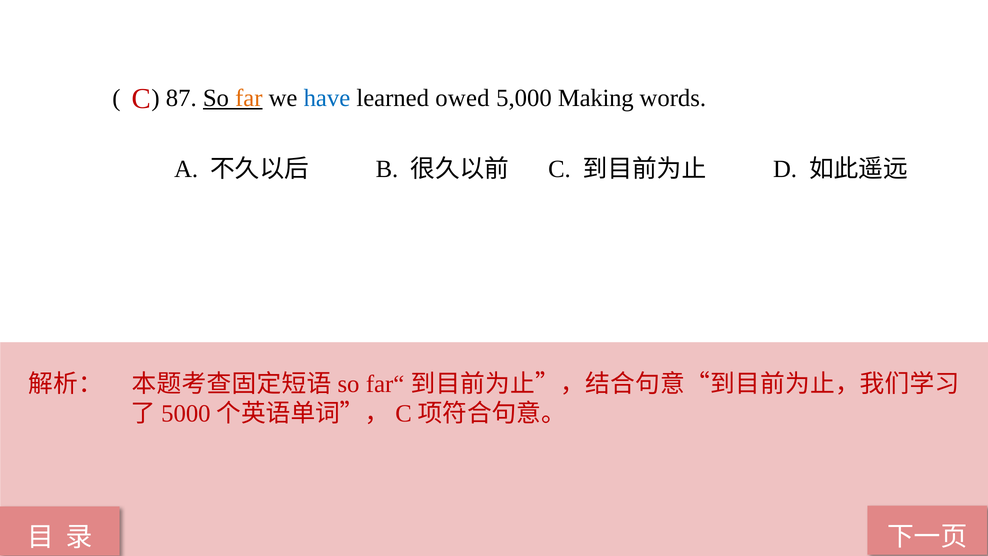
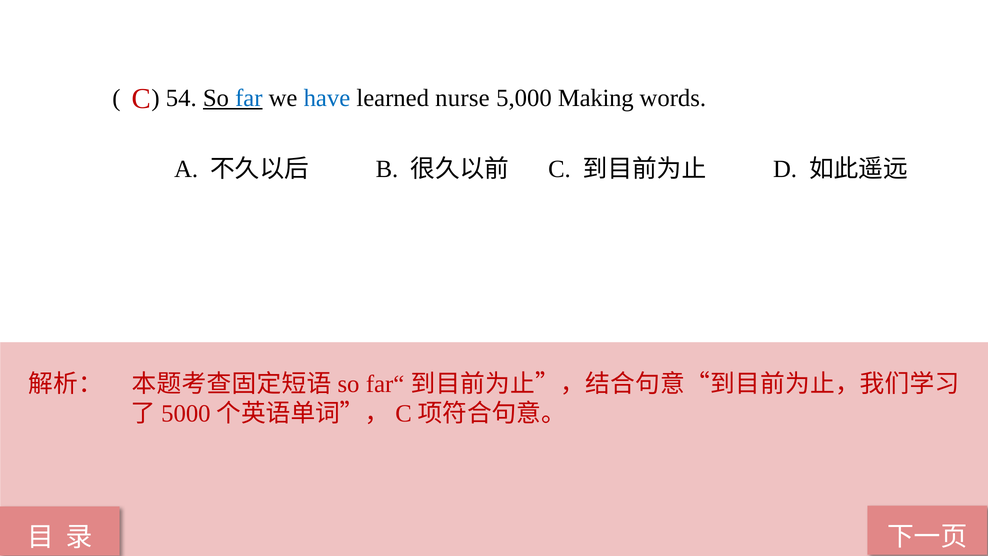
87: 87 -> 54 (181, 98)
far colour: orange -> blue (249, 98)
owed: owed -> nurse (462, 98)
